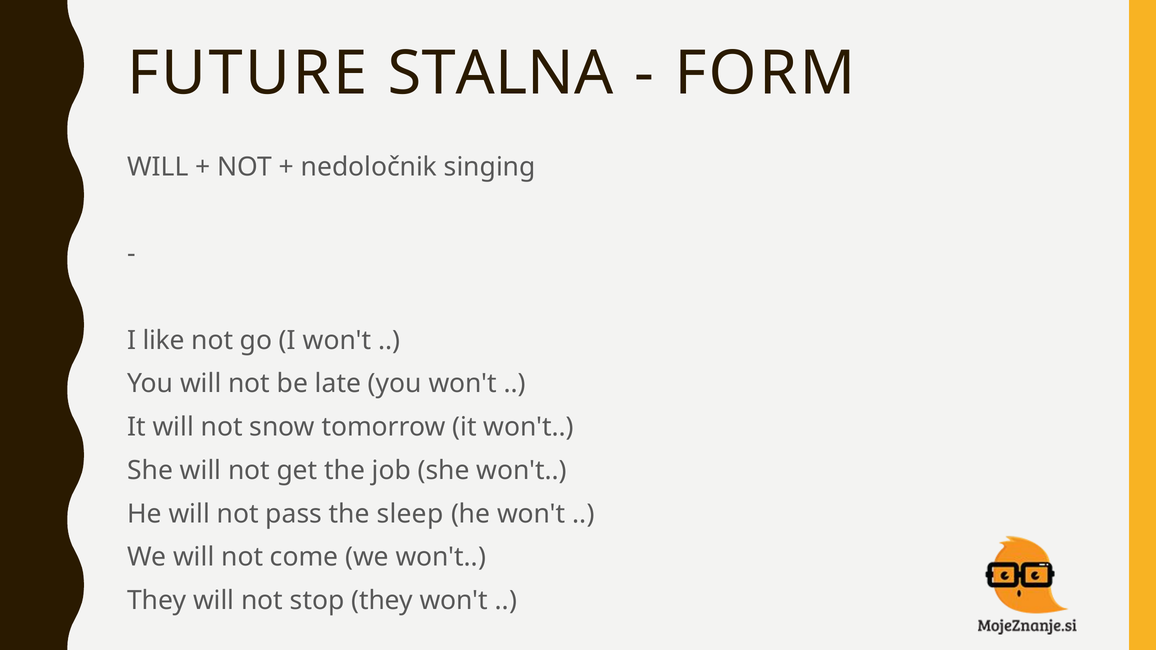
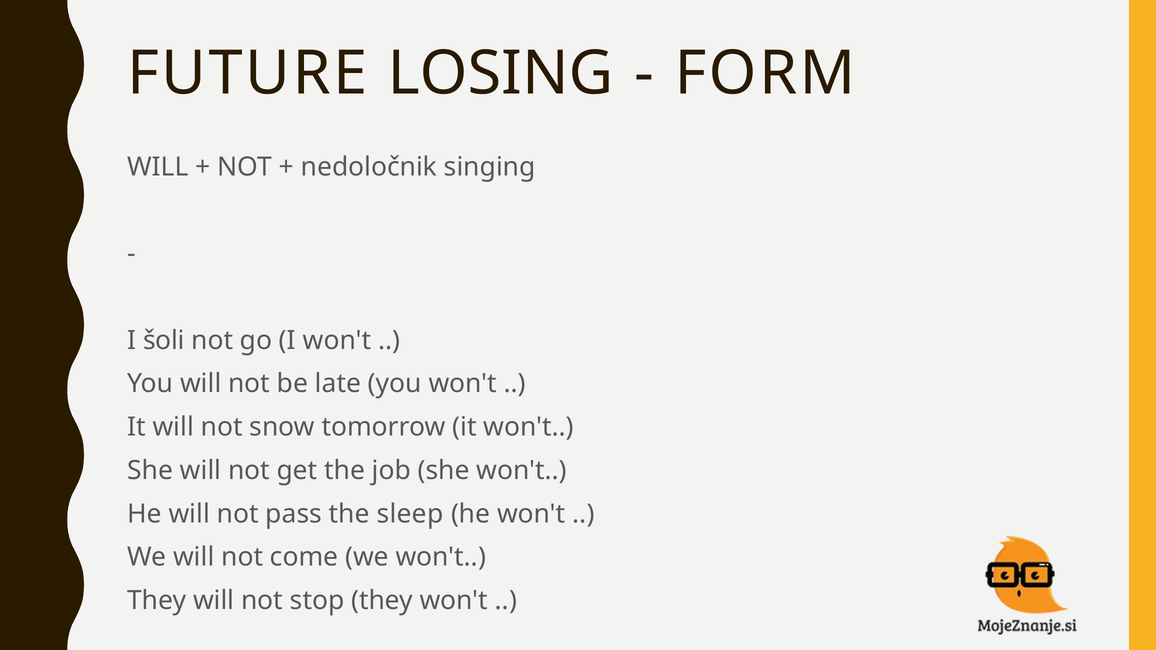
STALNA: STALNA -> LOSING (501, 73)
like: like -> šoli (164, 340)
